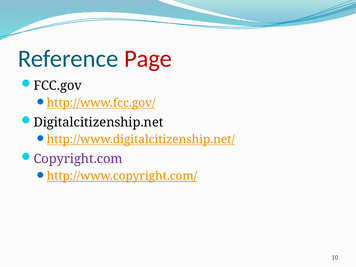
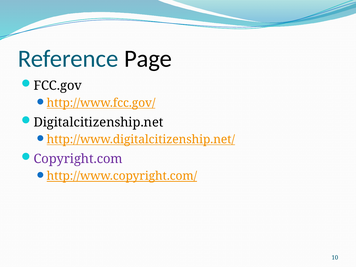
Page colour: red -> black (148, 59)
